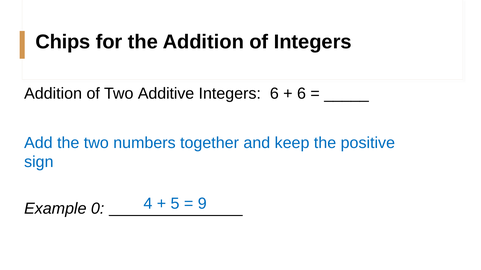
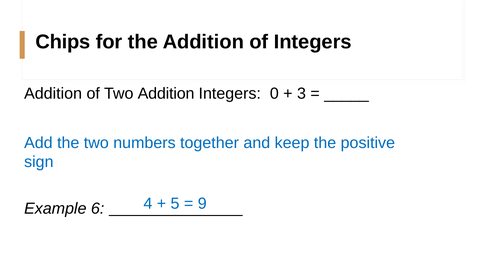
Two Additive: Additive -> Addition (166, 94)
Integers 6: 6 -> 0 (274, 94)
6: 6 -> 3 (302, 94)
0: 0 -> 6 (98, 209)
